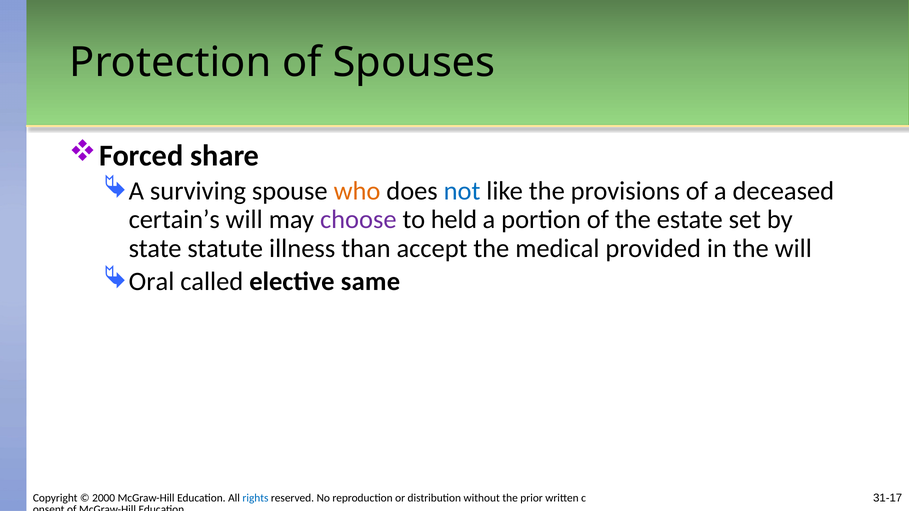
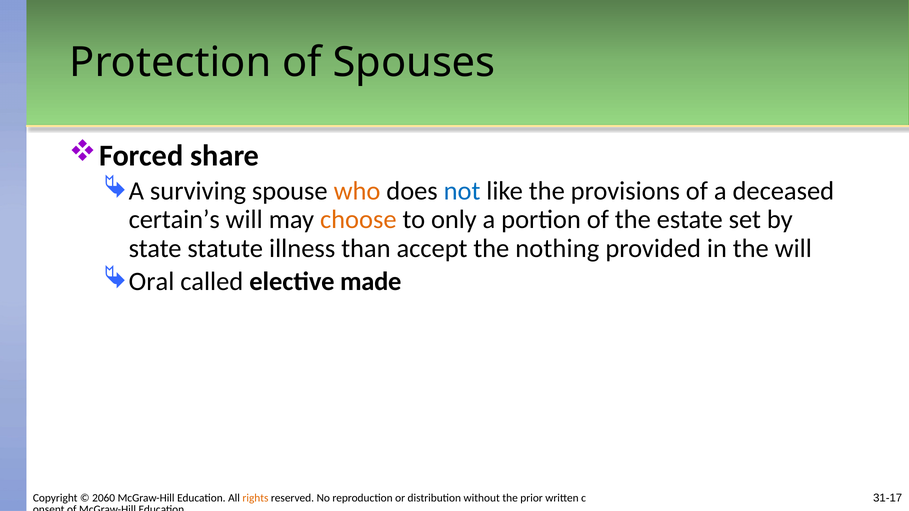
choose colour: purple -> orange (358, 220)
held: held -> only (454, 220)
medical: medical -> nothing (557, 248)
same: same -> made (371, 282)
2000: 2000 -> 2060 (104, 498)
rights colour: blue -> orange (255, 498)
